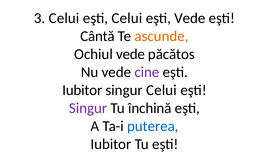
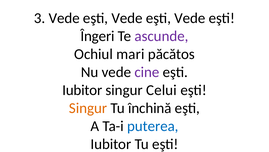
3 Celui: Celui -> Vede (64, 18)
Celui: Celui -> Vede (127, 18)
Cântă: Cântă -> Îngeri (97, 36)
ascunde colour: orange -> purple (161, 36)
Ochiul vede: vede -> mari (130, 54)
Singur colour: purple -> orange (88, 108)
